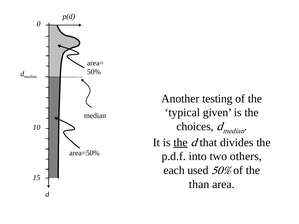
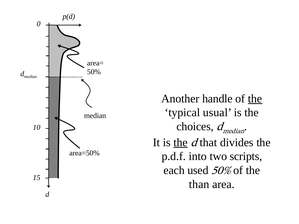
testing: testing -> handle (217, 99)
the underline: none -> present (255, 99)
given: given -> usual (217, 113)
others: others -> scripts (246, 156)
